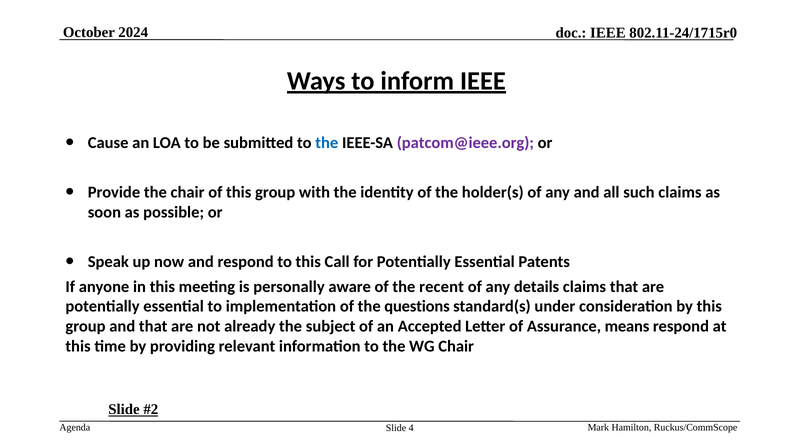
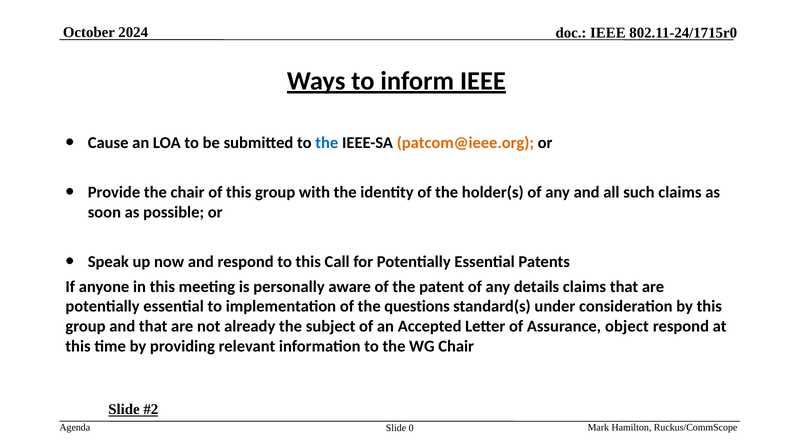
patcom@ieee.org colour: purple -> orange (465, 143)
recent: recent -> patent (442, 287)
means: means -> object (627, 326)
4: 4 -> 0 (411, 428)
